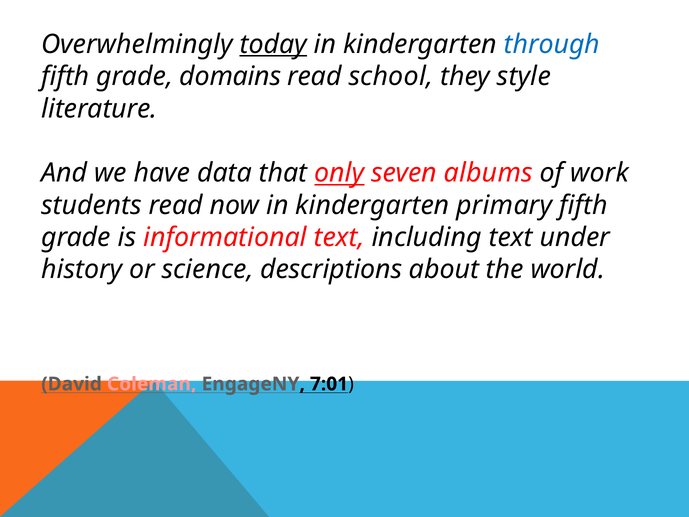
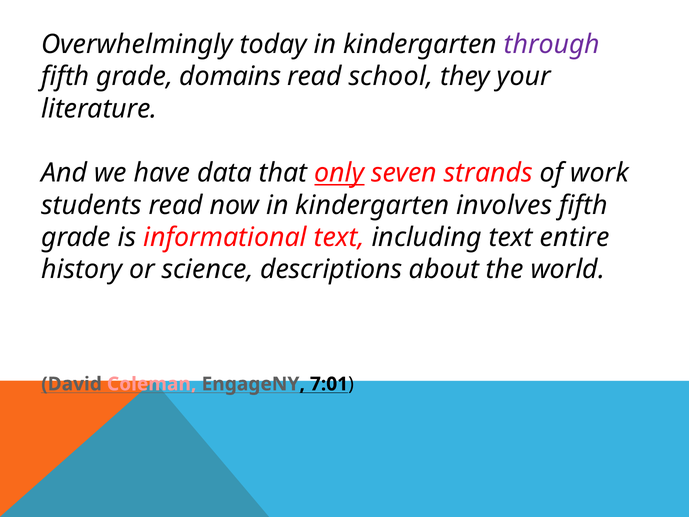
today underline: present -> none (273, 44)
through colour: blue -> purple (552, 44)
style: style -> your (524, 76)
albums: albums -> strands (488, 173)
primary: primary -> involves (504, 205)
under: under -> entire (575, 237)
